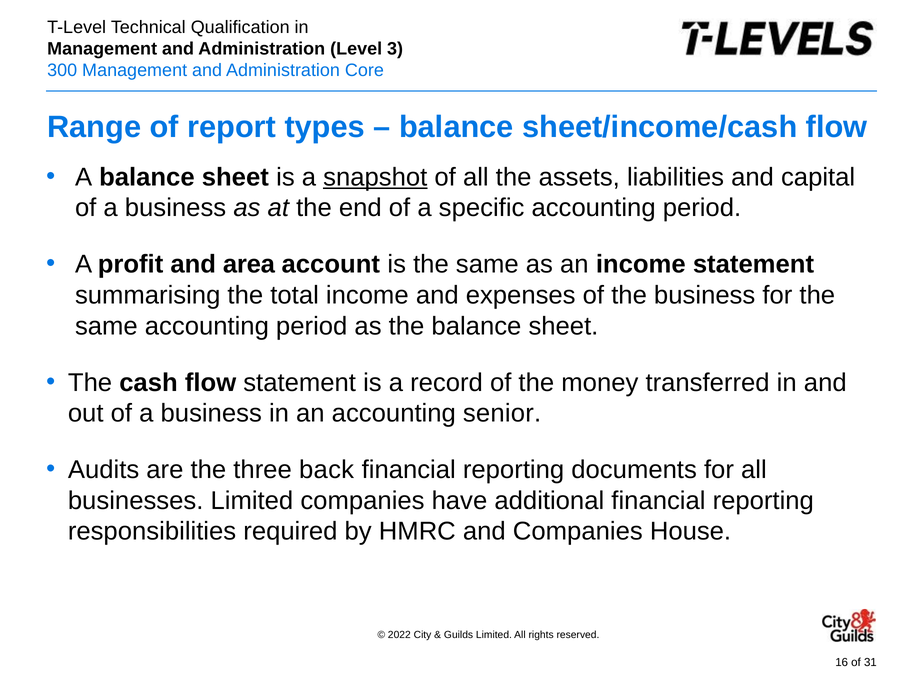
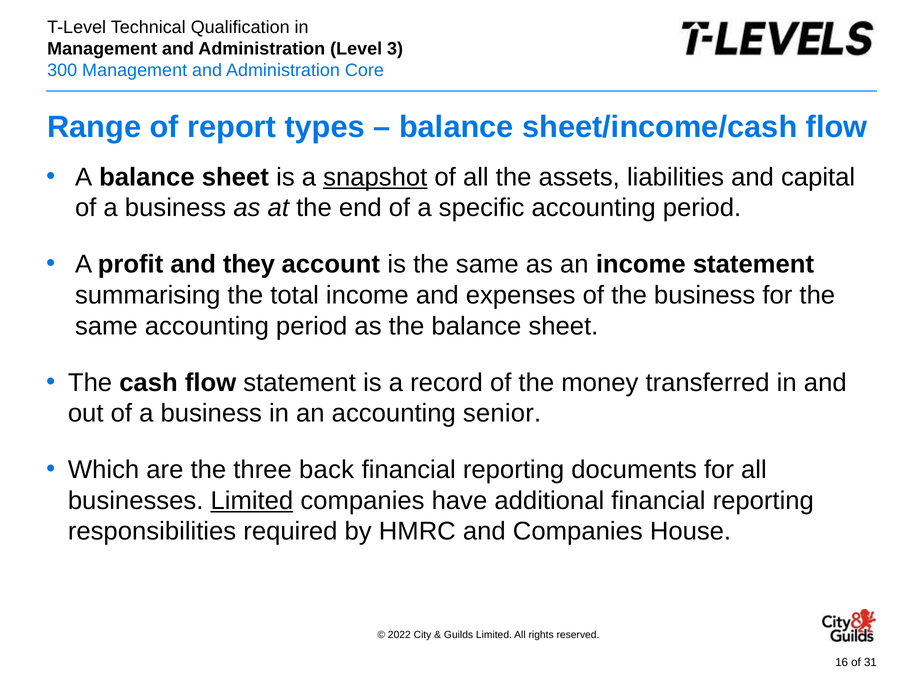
area: area -> they (249, 264)
Audits: Audits -> Which (104, 469)
Limited underline: none -> present (252, 500)
